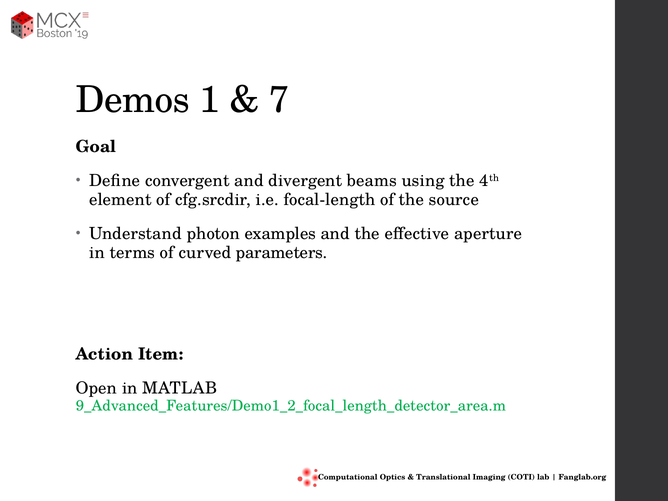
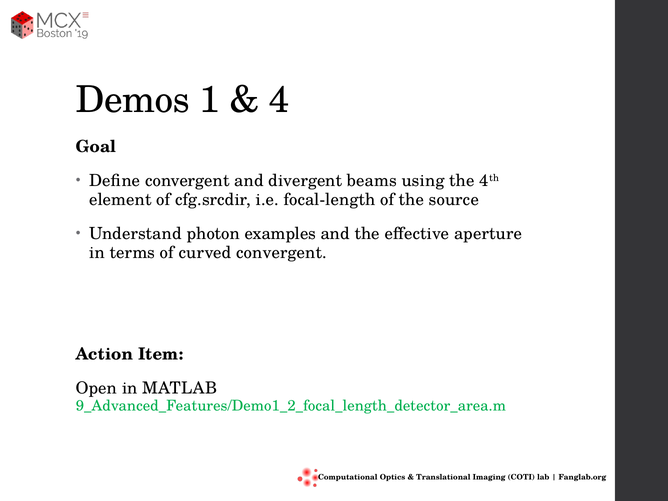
7: 7 -> 4 (279, 100)
curved parameters: parameters -> convergent (282, 253)
